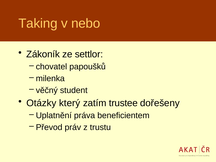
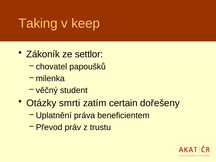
nebo: nebo -> keep (86, 23)
který: který -> smrti (70, 103)
trustee: trustee -> certain (123, 103)
